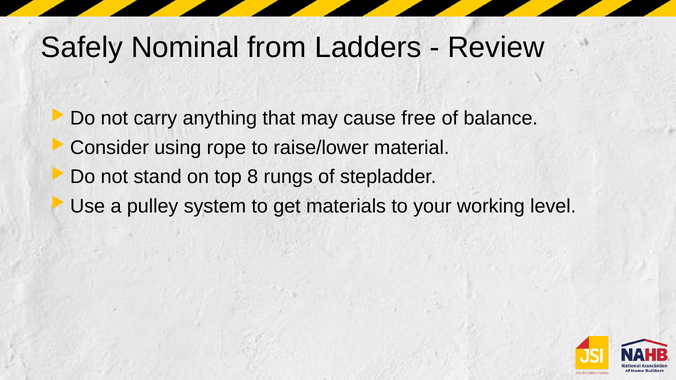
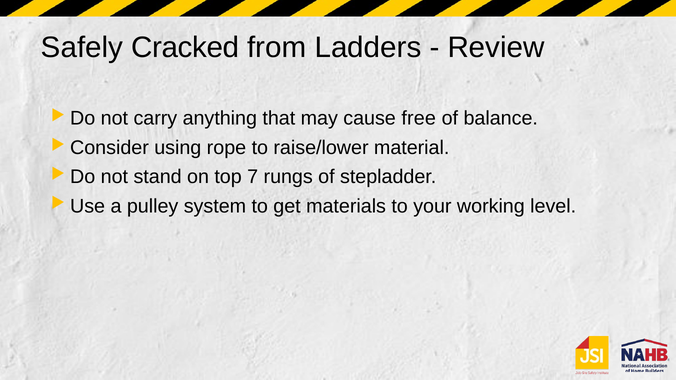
Nominal: Nominal -> Cracked (185, 47)
8: 8 -> 7 (253, 177)
